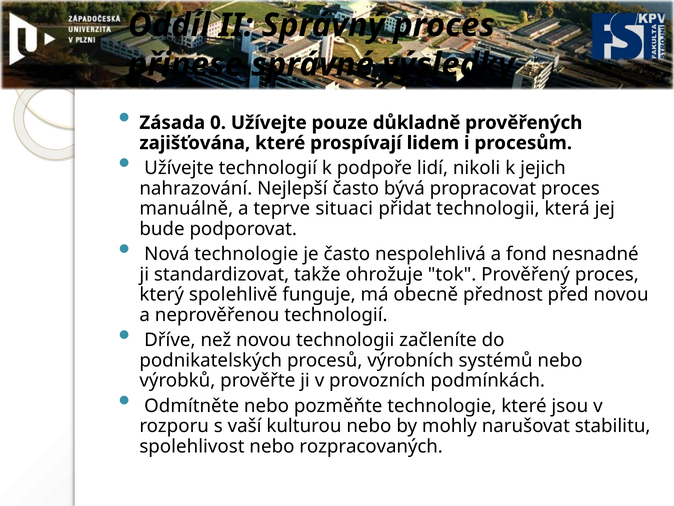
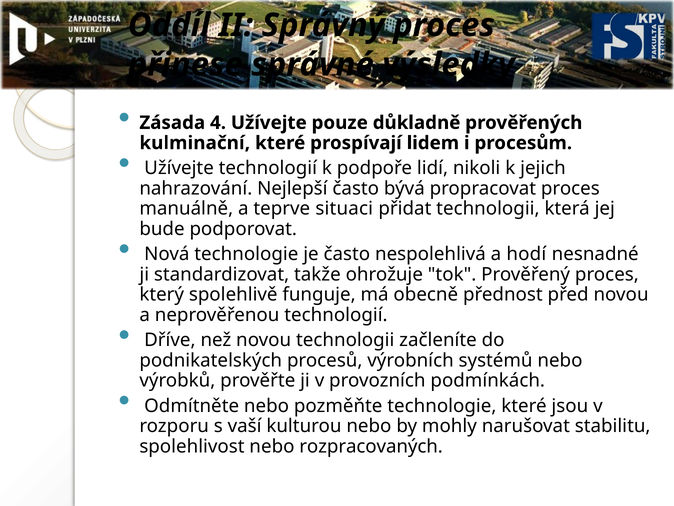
0: 0 -> 4 (218, 123)
zajišťována: zajišťována -> kulminační (195, 143)
fond: fond -> hodí (526, 254)
